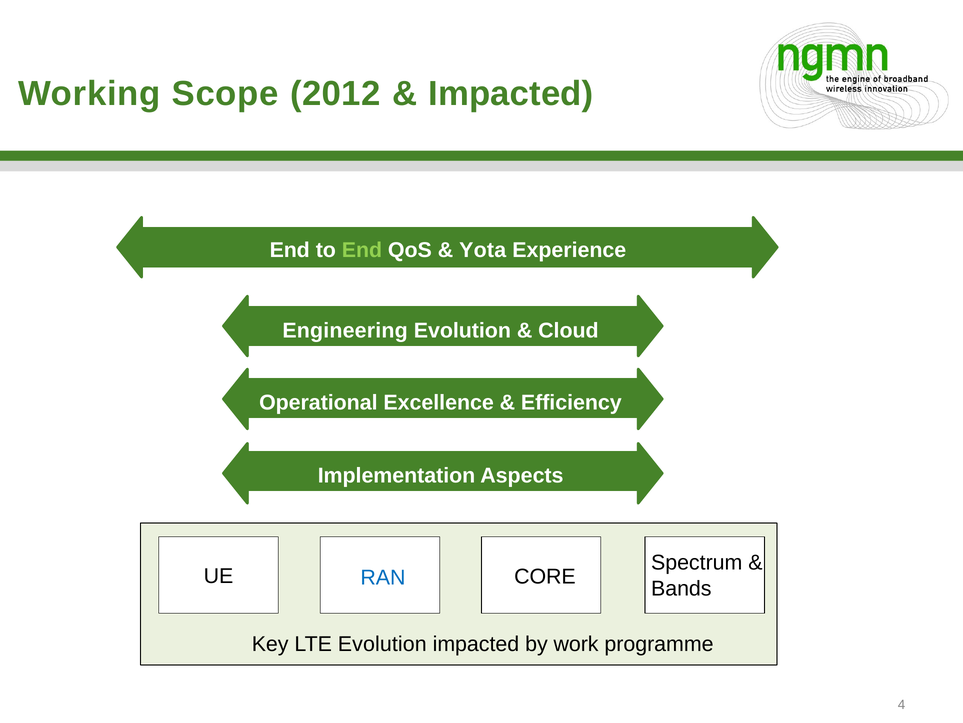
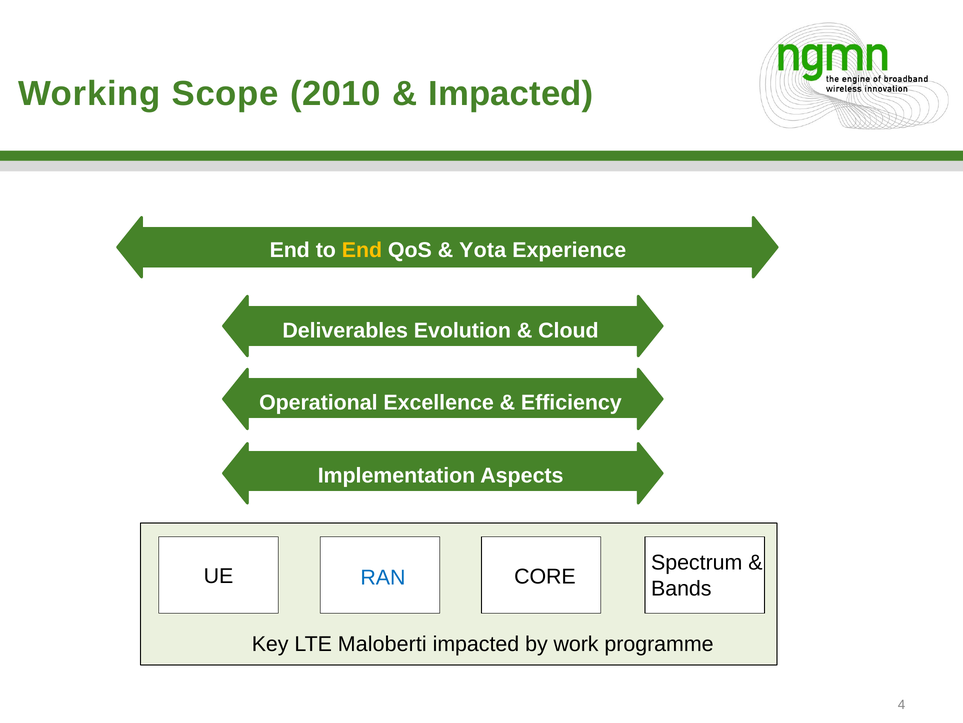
2012: 2012 -> 2010 (335, 94)
End colour: light green -> yellow (362, 250)
Engineering: Engineering -> Deliverables (345, 330)
LTE Evolution: Evolution -> Maloberti (382, 643)
